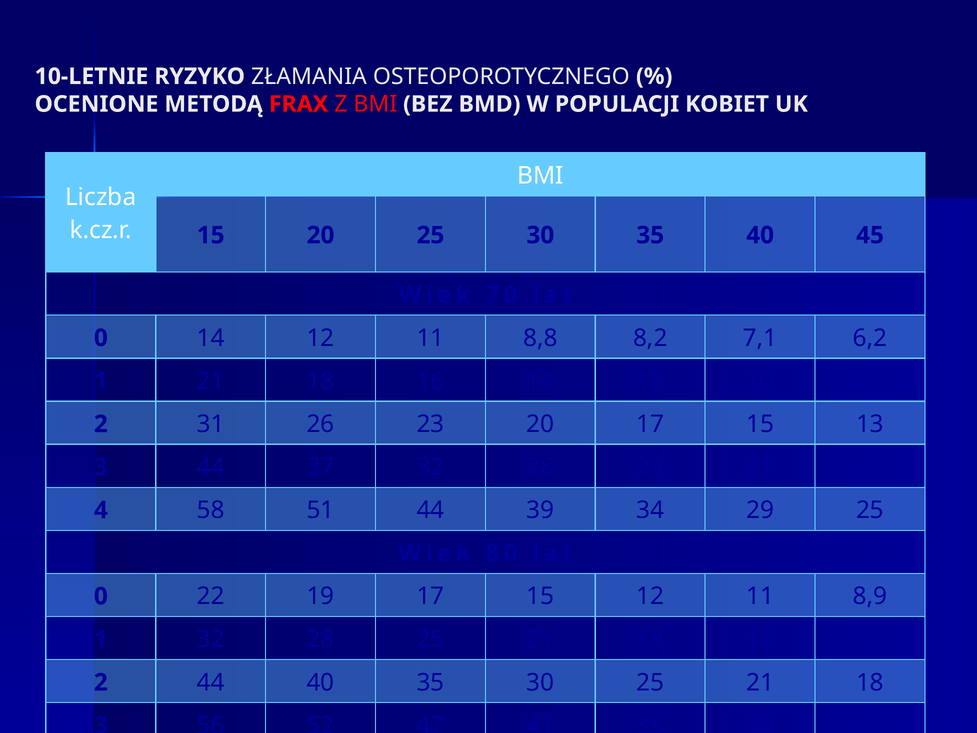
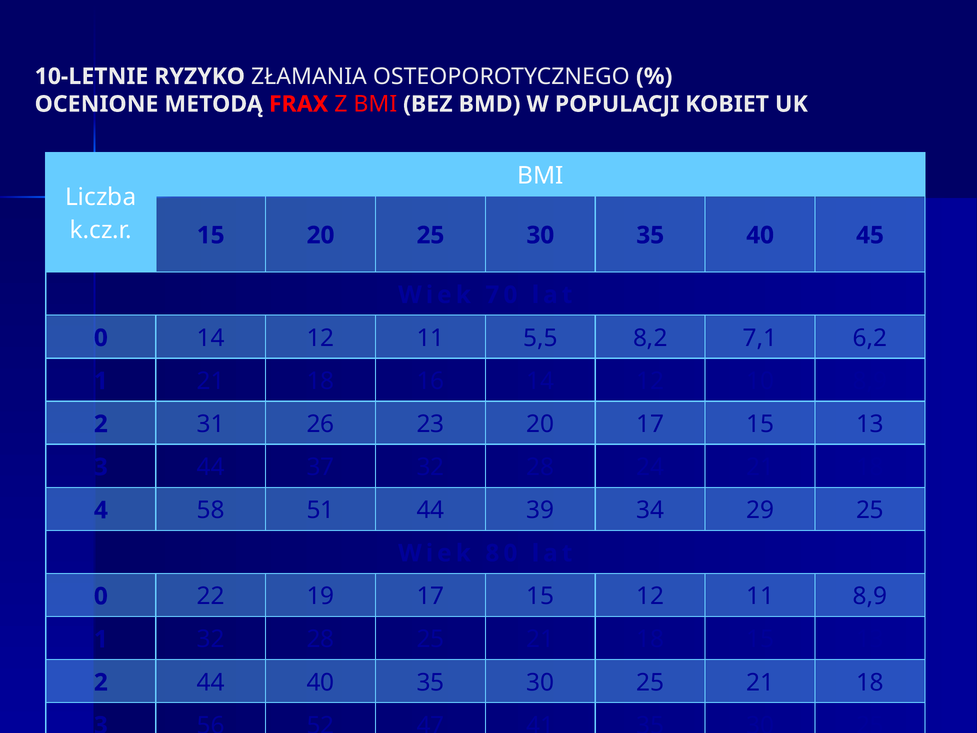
8,8: 8,8 -> 5,5 (540, 338)
